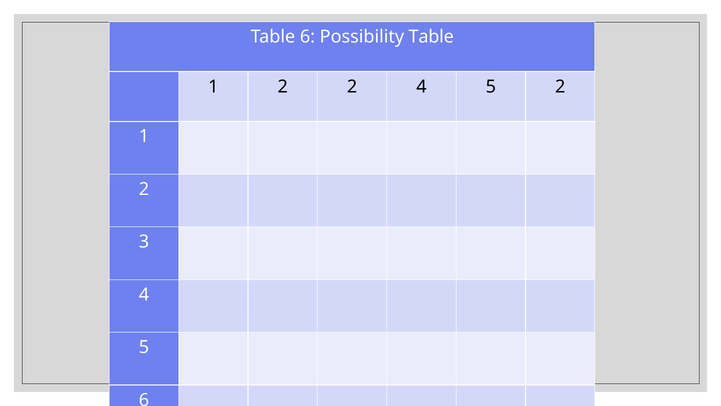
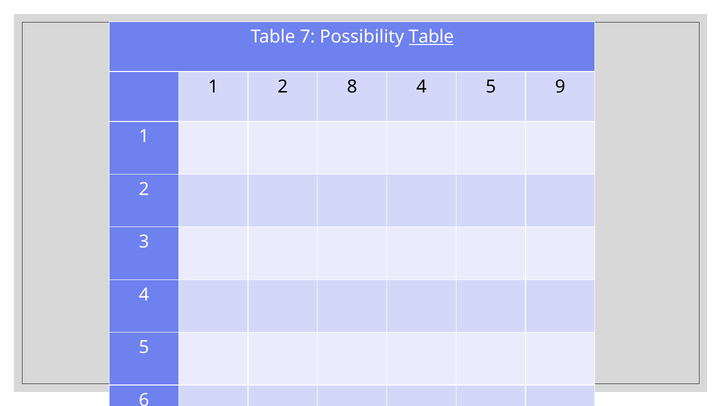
Table 6: 6 -> 7 (307, 37)
Table underline: none -> present (431, 37)
2 2: 2 -> 8 (352, 87)
5 2: 2 -> 9 (560, 87)
